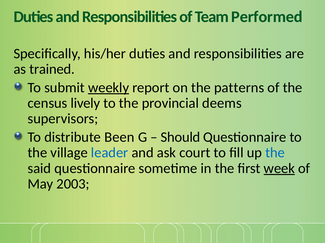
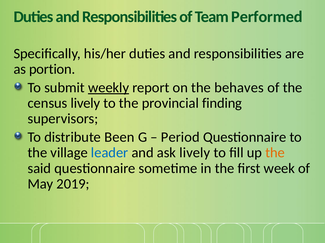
trained: trained -> portion (52, 69)
patterns: patterns -> behaves (239, 88)
deems: deems -> finding (222, 103)
Should: Should -> Period (180, 138)
ask court: court -> lively (195, 153)
the colour: blue -> orange (275, 153)
week underline: present -> none (279, 169)
2003: 2003 -> 2019 (73, 184)
